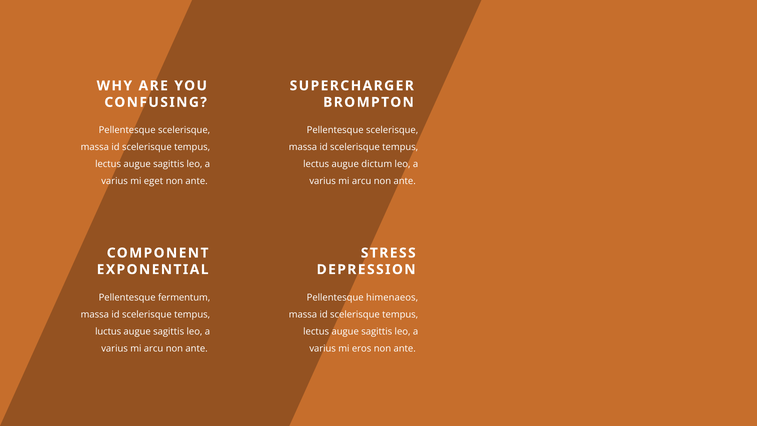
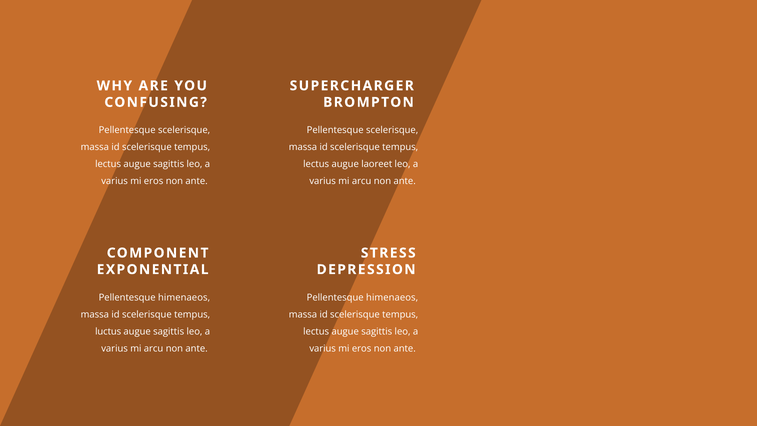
dictum: dictum -> laoreet (377, 164)
eget: eget -> eros (154, 181)
fermentum: fermentum -> himenaeos (184, 297)
